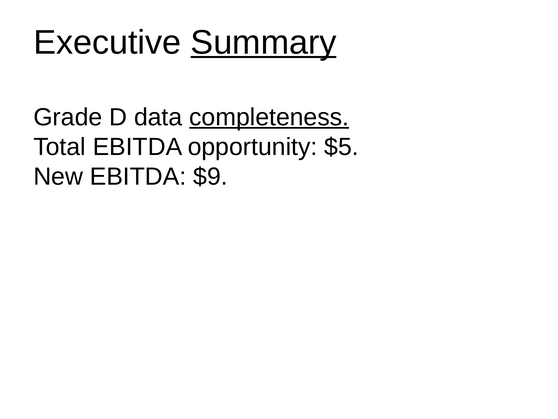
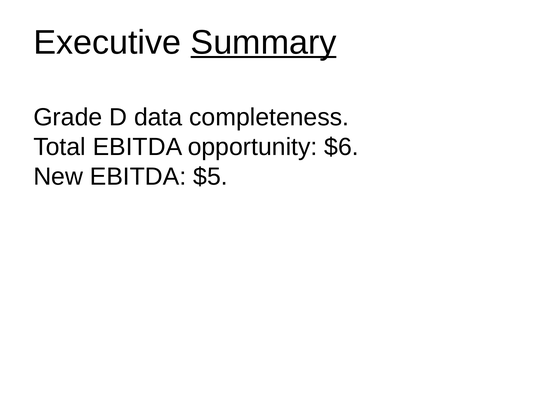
completeness underline: present -> none (269, 117)
$5: $5 -> $6 (341, 147)
$9: $9 -> $5 (211, 177)
